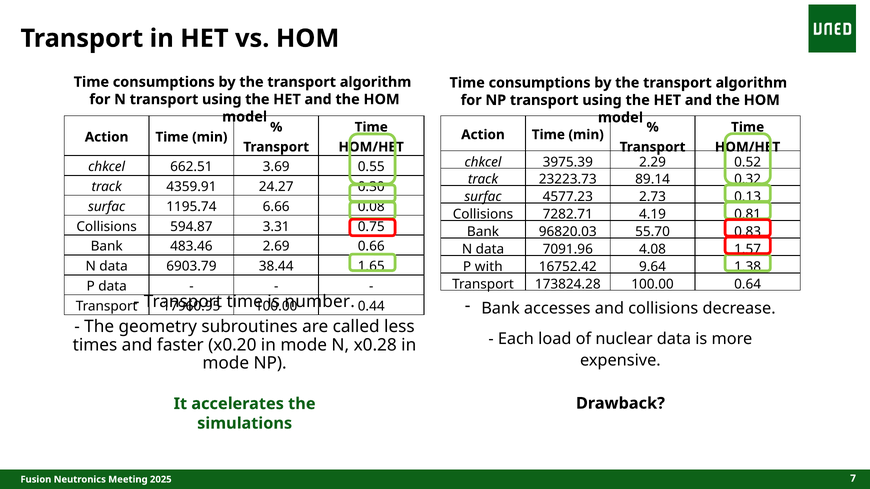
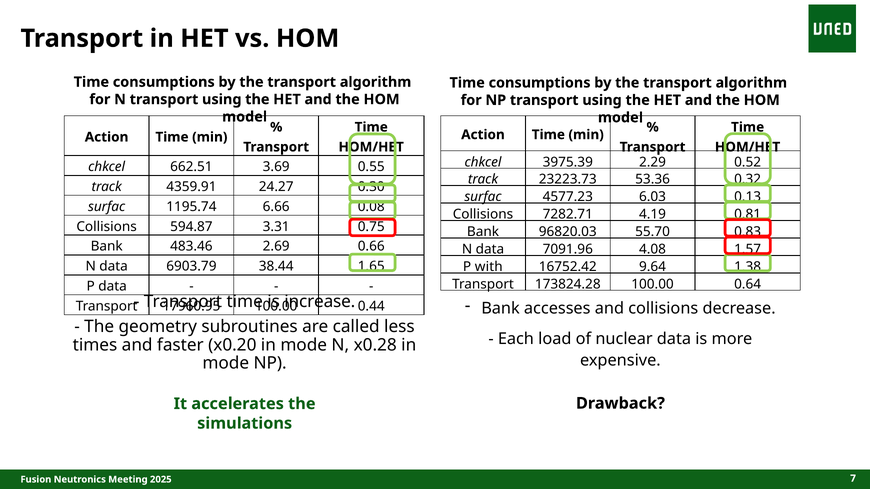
89.14: 89.14 -> 53.36 (653, 180)
2.73: 2.73 -> 6.03 (653, 197)
number: number -> increase (320, 302)
